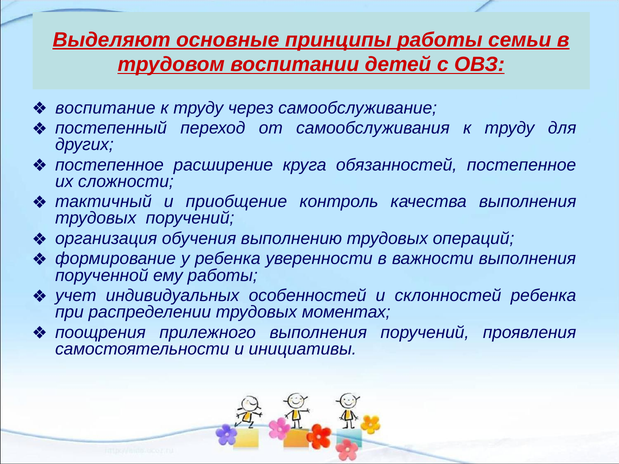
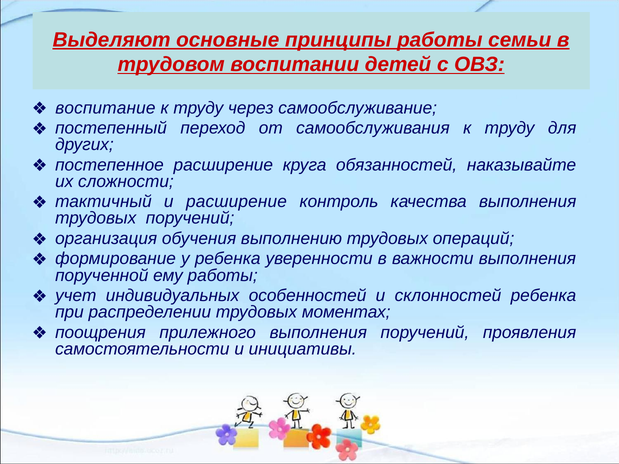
обязанностей постепенное: постепенное -> наказывайте (522, 165)
и приобщение: приобщение -> расширение (236, 202)
